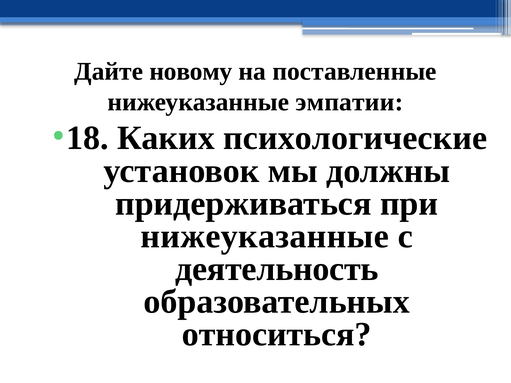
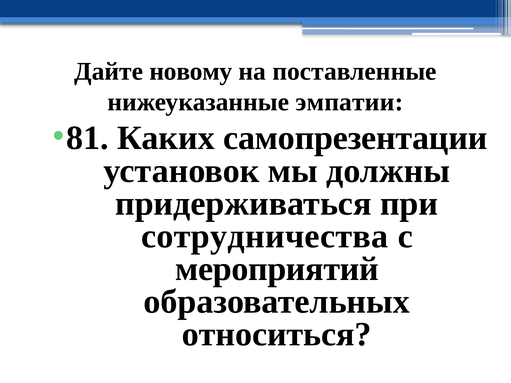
18: 18 -> 81 (87, 138)
психологические: психологические -> самопрезентации (355, 138)
нижеуказанные: нижеуказанные -> сотрудничества (265, 236)
деятельность: деятельность -> мероприятий (277, 269)
